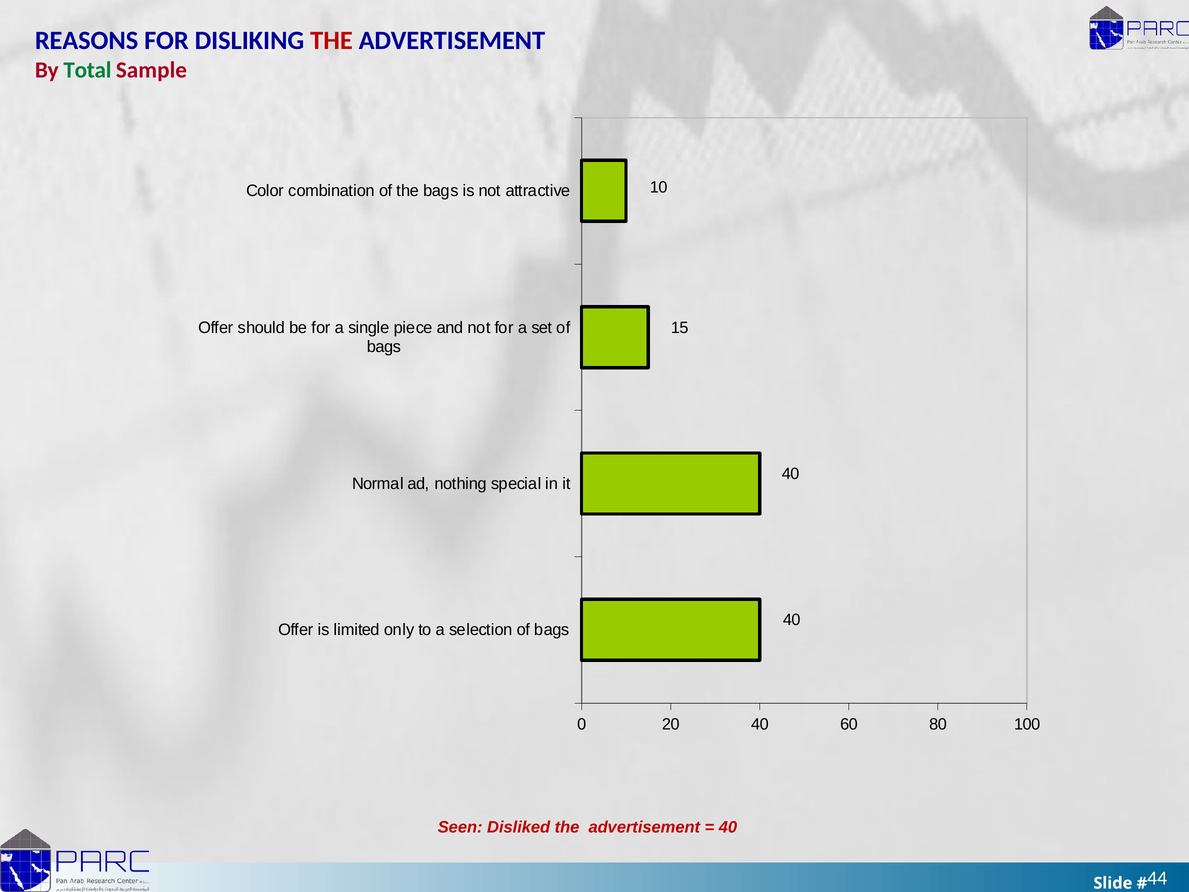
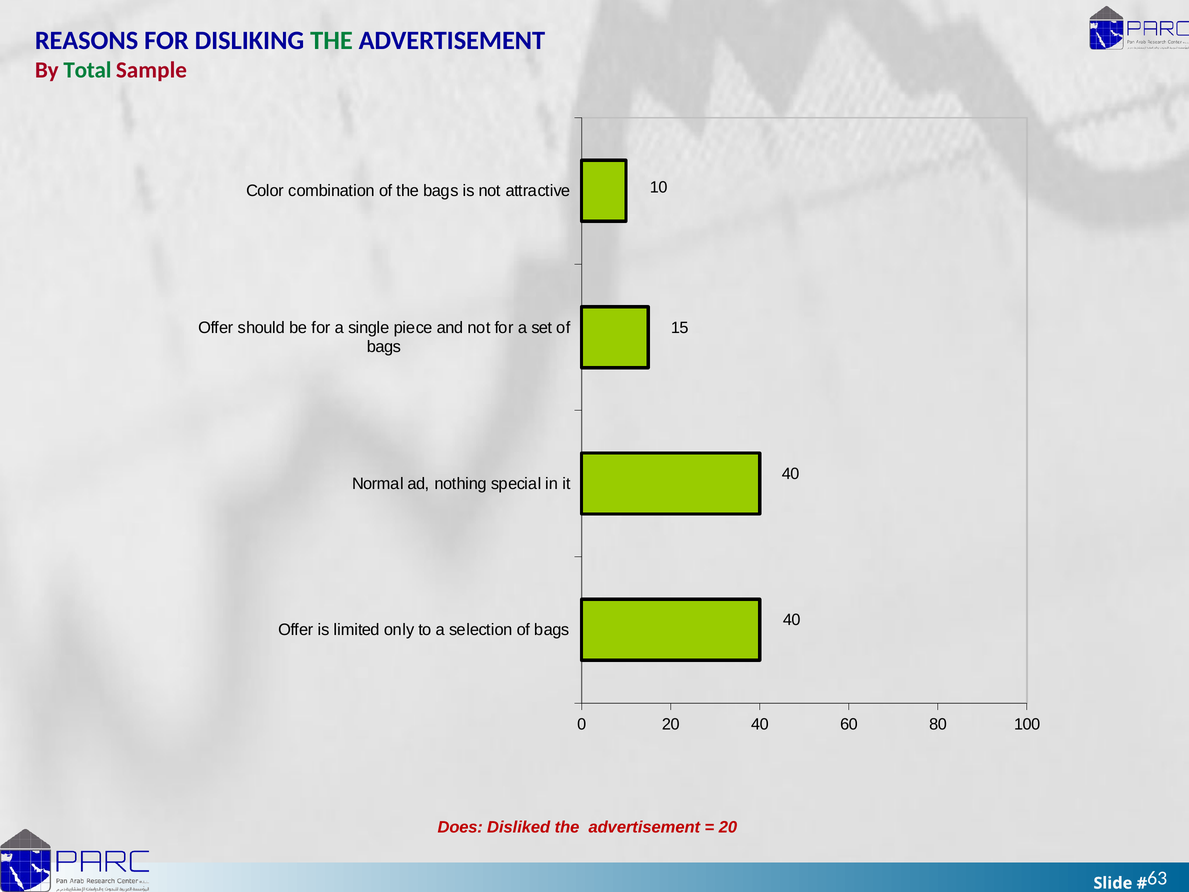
THE colour: red -> green (331, 41)
Seen: Seen -> Does (460, 827)
40: 40 -> 20 (728, 827)
44: 44 -> 63 (1157, 878)
